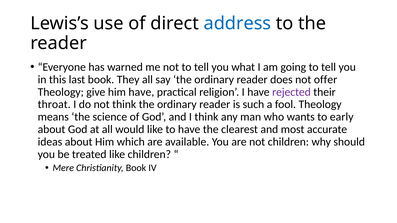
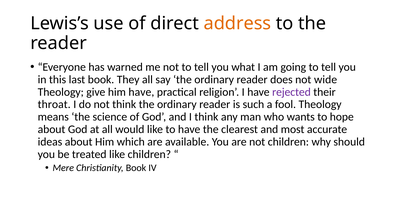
address colour: blue -> orange (237, 24)
offer: offer -> wide (326, 80)
early: early -> hope (342, 117)
